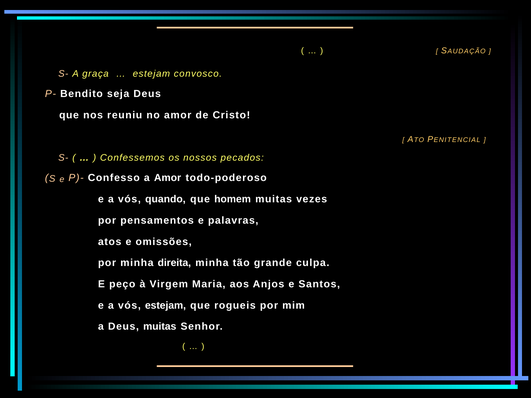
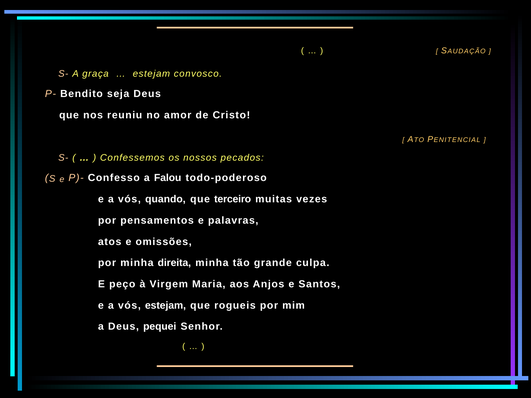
a Amor: Amor -> Falou (168, 178)
homem: homem -> terceiro (233, 199)
Deus muitas: muitas -> pequei (160, 327)
